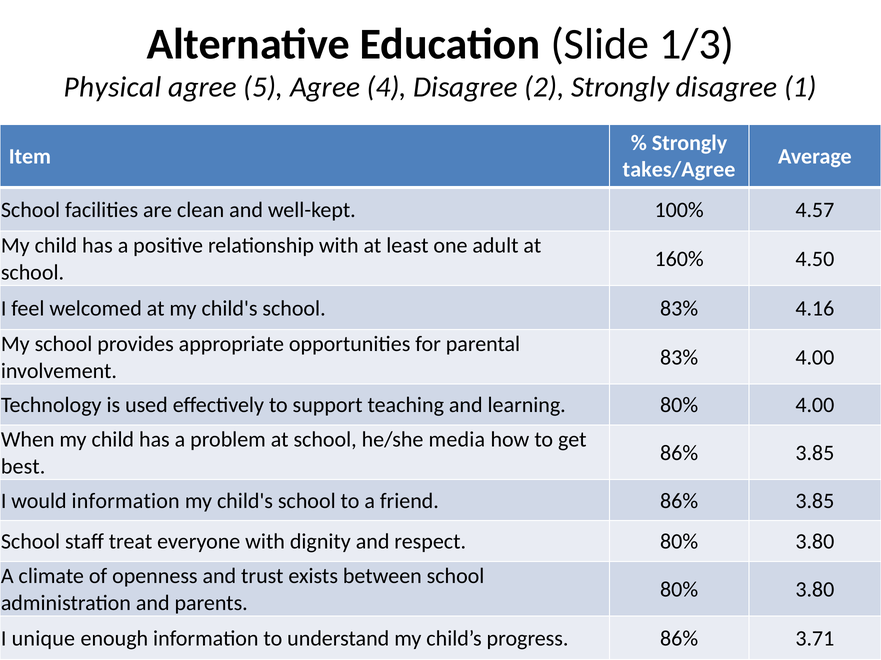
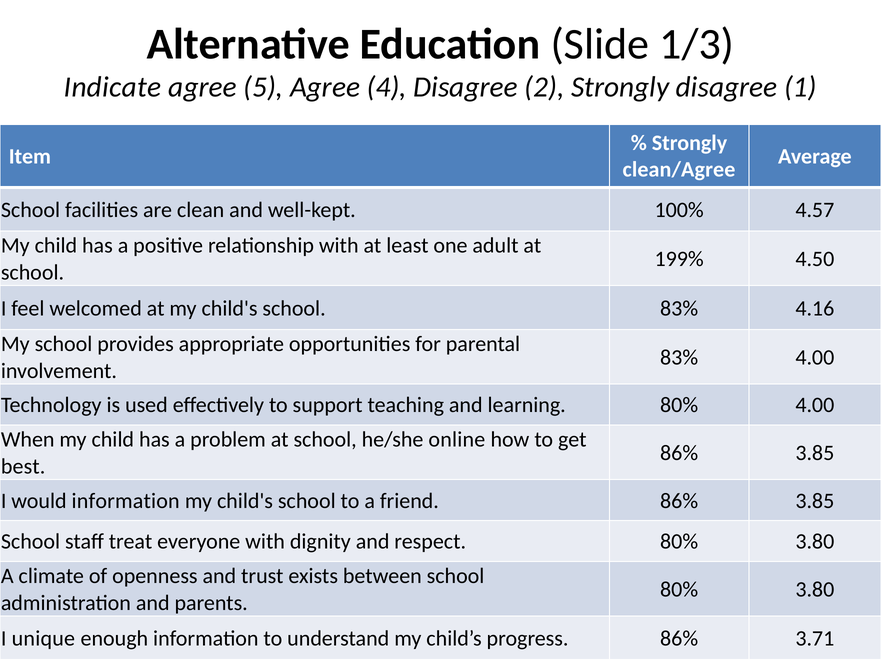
Physical: Physical -> Indicate (113, 87)
takes/Agree: takes/Agree -> clean/Agree (679, 170)
160%: 160% -> 199% (679, 259)
media: media -> online (457, 440)
